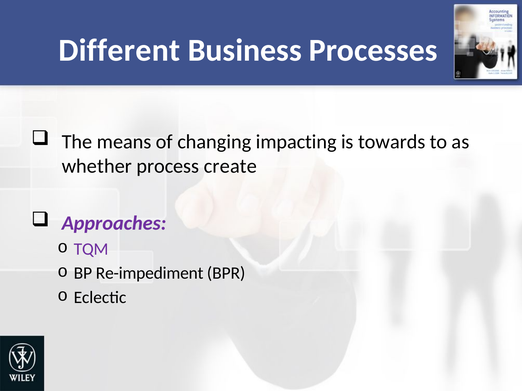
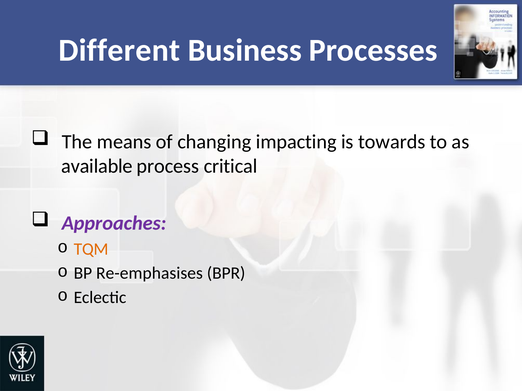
whether: whether -> available (97, 166)
create: create -> critical (231, 166)
TQM colour: purple -> orange (91, 249)
Re-impediment: Re-impediment -> Re-emphasises (149, 274)
